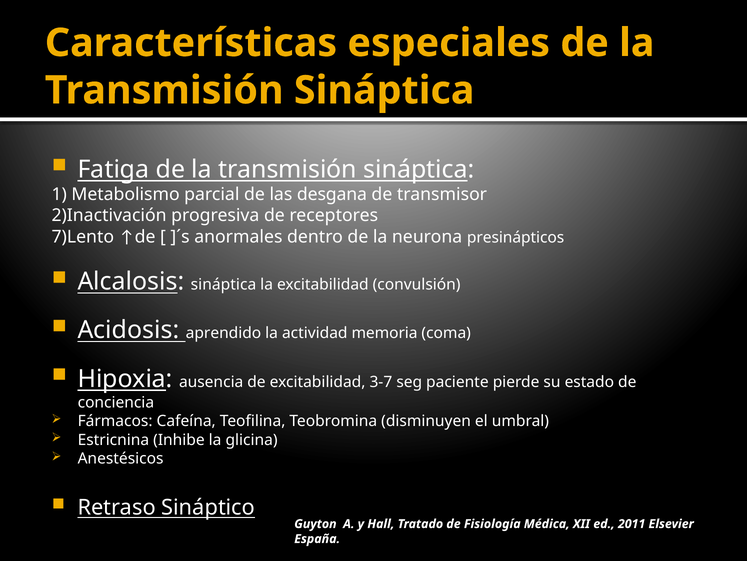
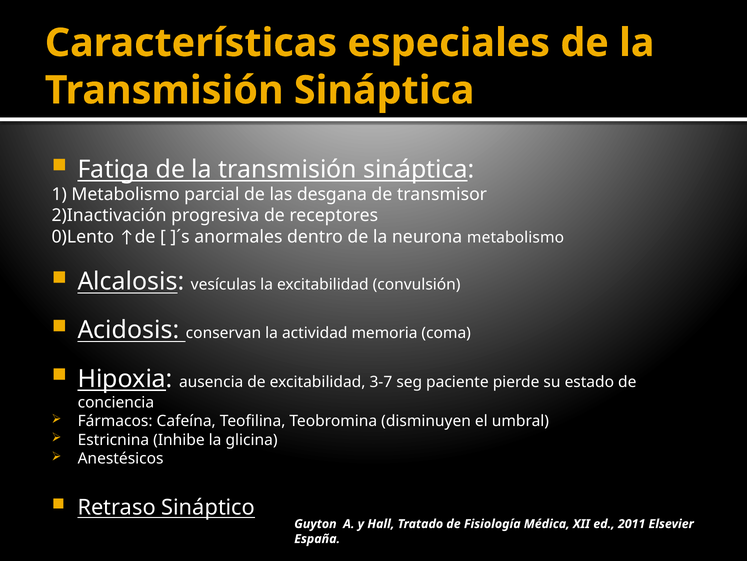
7)Lento: 7)Lento -> 0)Lento (83, 237)
neurona presinápticos: presinápticos -> metabolismo (516, 237)
Alcalosis sináptica: sináptica -> vesículas (223, 284)
aprendido: aprendido -> conservan (223, 333)
